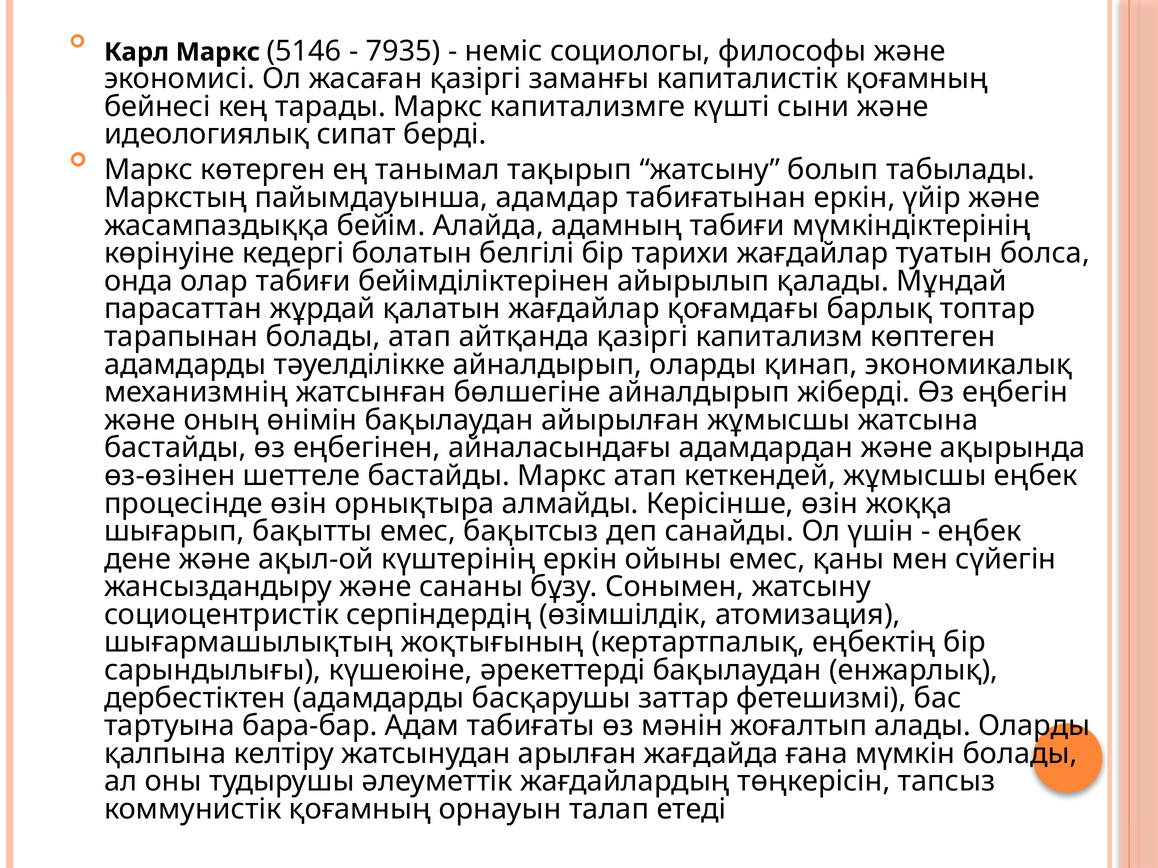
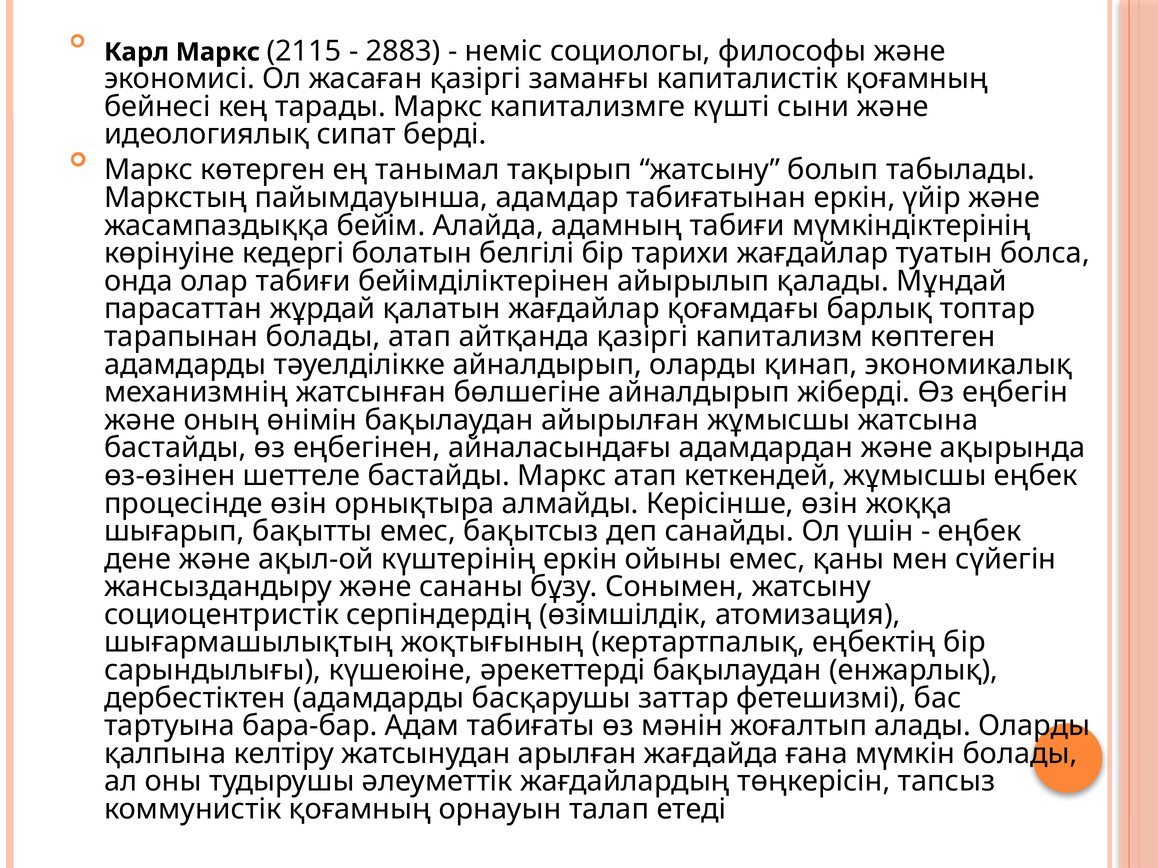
5146: 5146 -> 2115 (304, 51)
7935: 7935 -> 2883 (403, 51)
